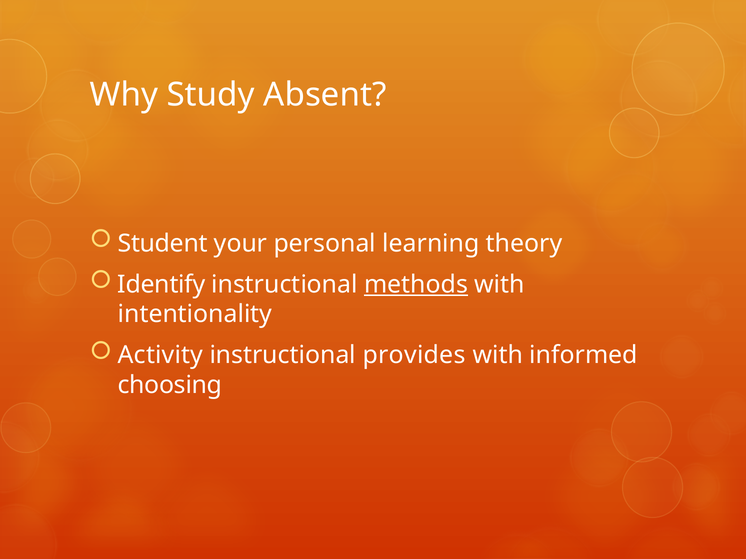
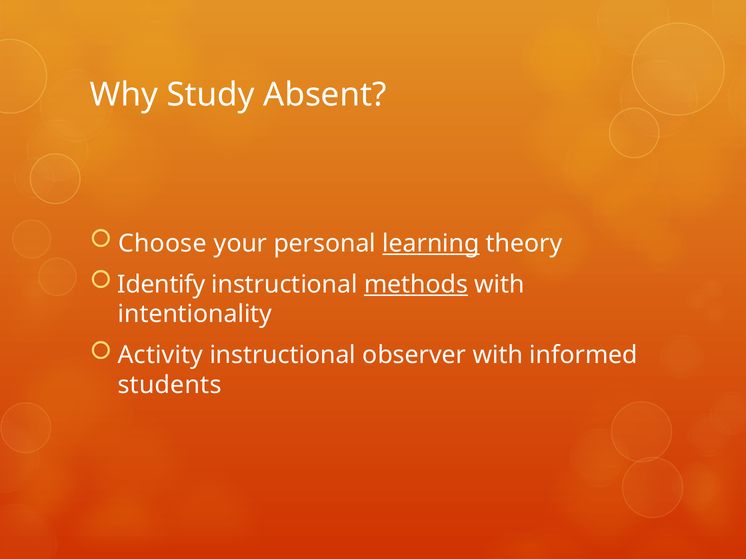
Student: Student -> Choose (162, 244)
learning underline: none -> present (431, 244)
provides: provides -> observer (414, 355)
choosing: choosing -> students (170, 385)
